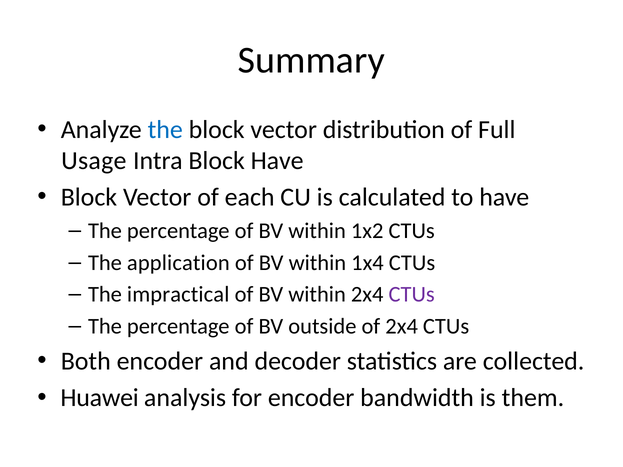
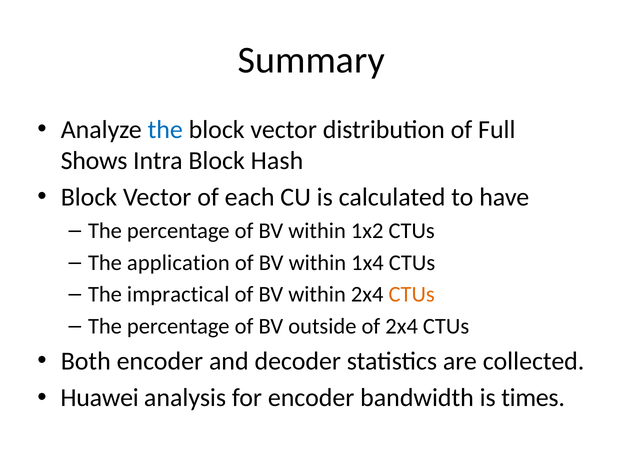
Usage: Usage -> Shows (94, 161)
Block Have: Have -> Hash (277, 161)
CTUs colour: purple -> orange (412, 295)
them: them -> times (533, 398)
